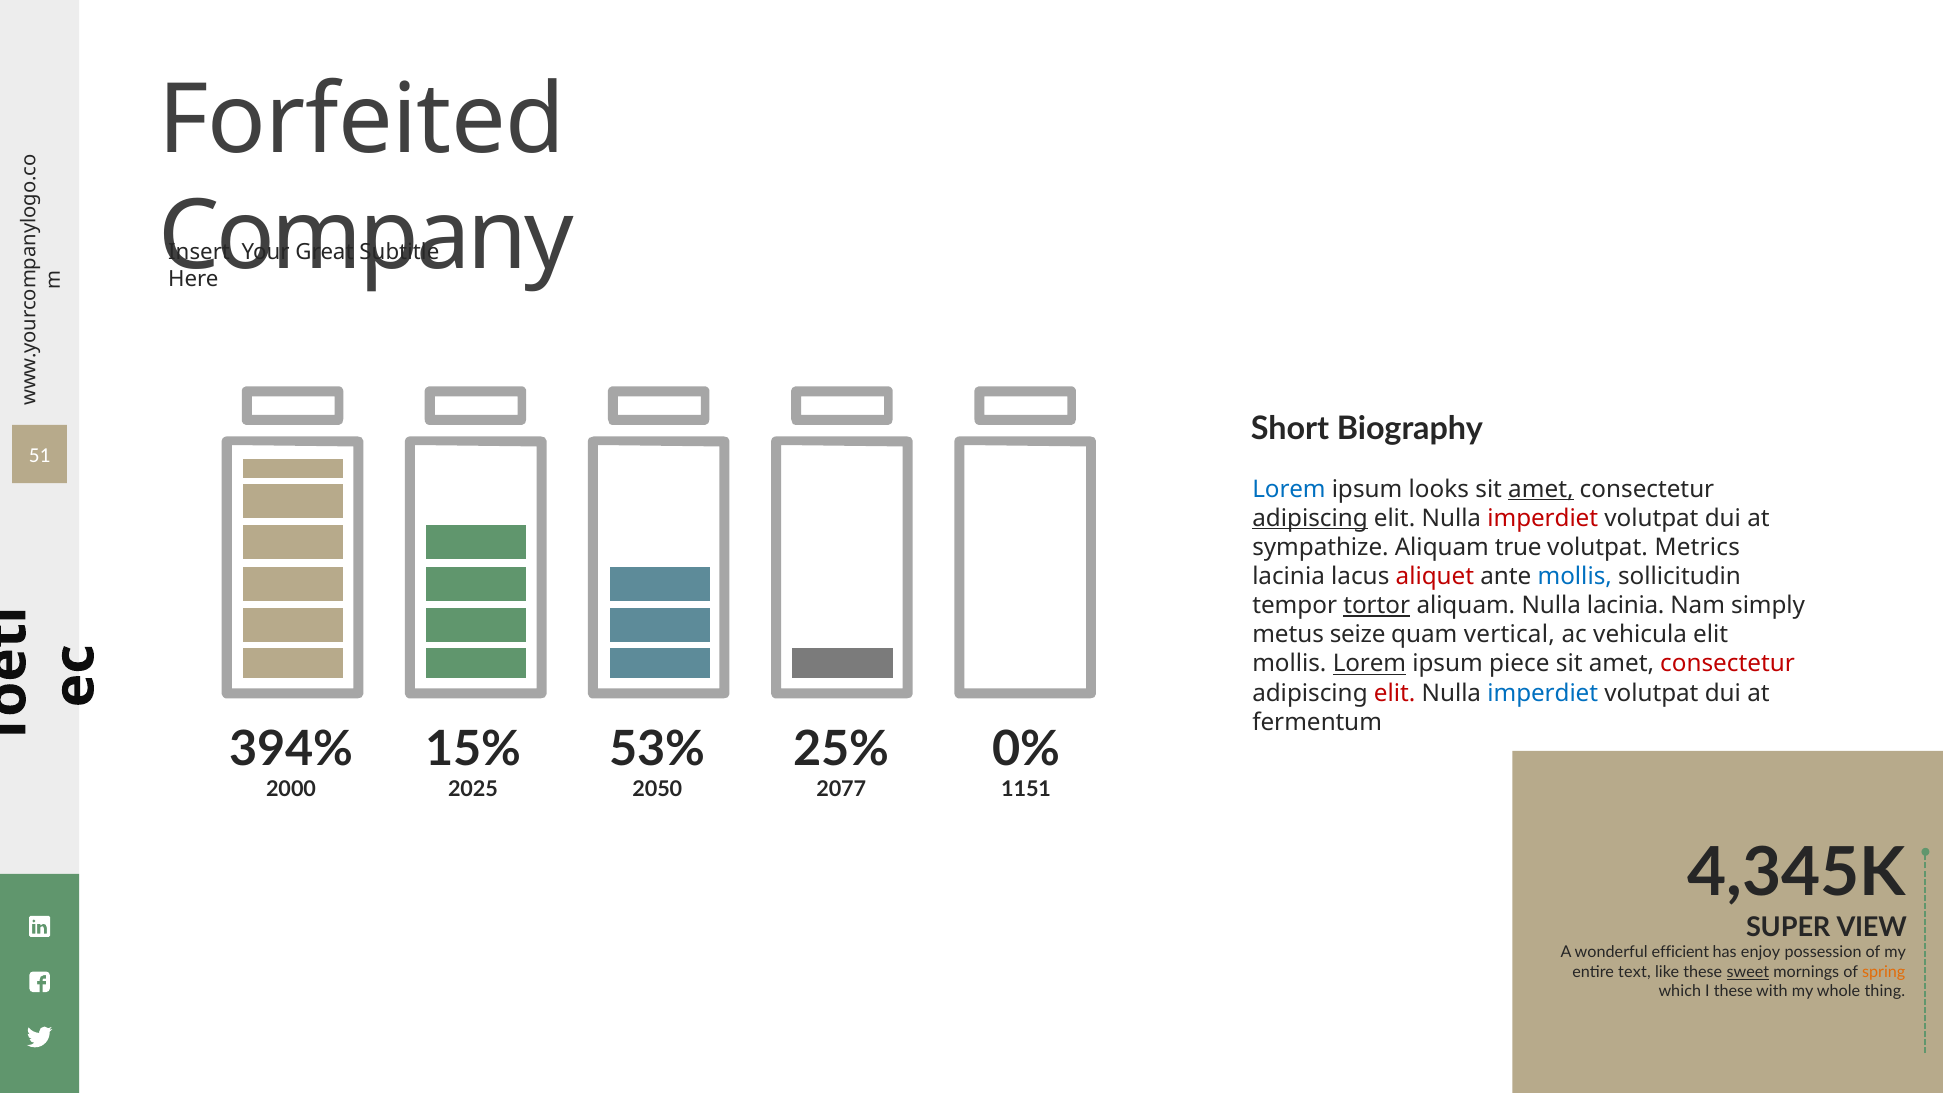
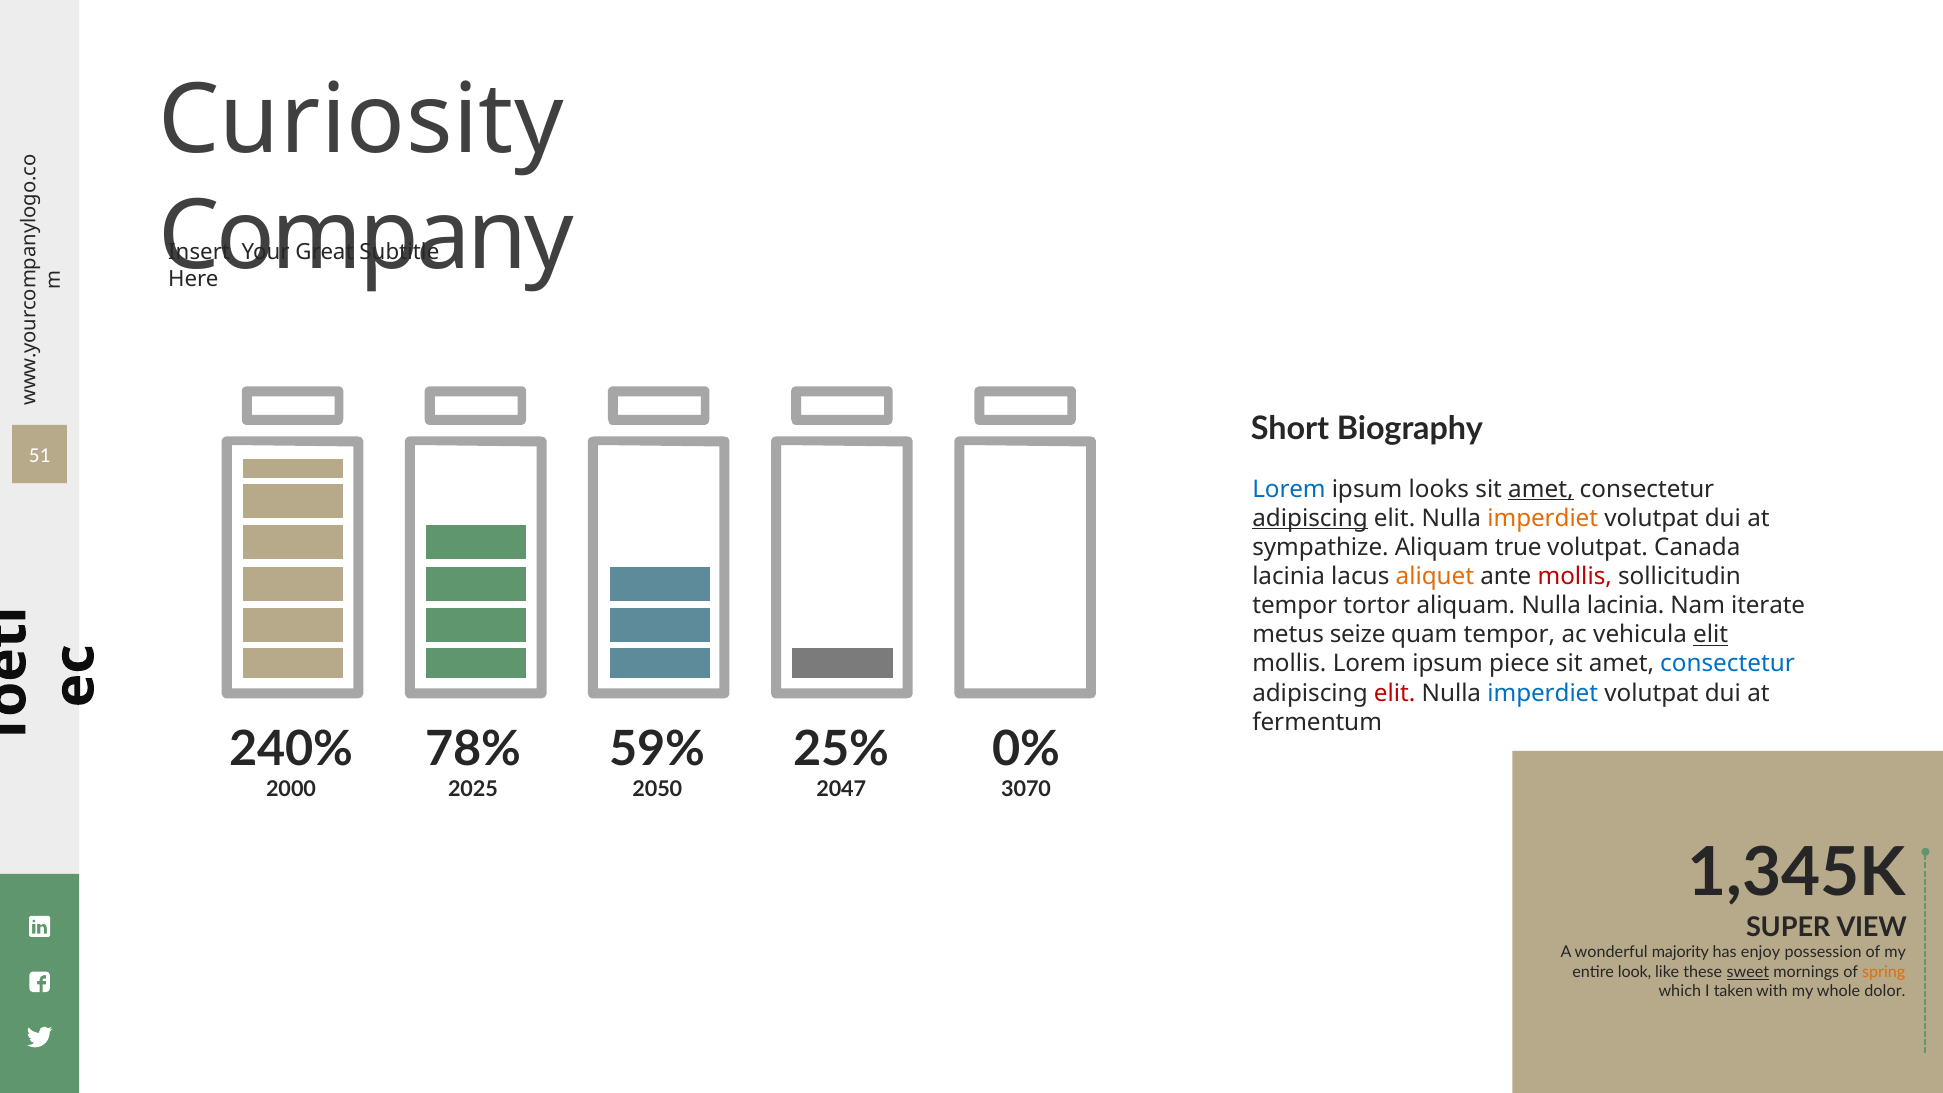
Forfeited: Forfeited -> Curiosity (361, 120)
imperdiet colour: red -> orange (1543, 518)
Metrics: Metrics -> Canada (1697, 547)
aliquet colour: red -> orange (1435, 576)
mollis colour: blue -> red (1575, 576)
tortor underline: present -> none (1377, 606)
simply: simply -> iterate (1768, 606)
quam vertical: vertical -> tempor (1509, 635)
elit underline: none -> present (1711, 635)
Lorem underline: present -> none (1369, 664)
consectetur colour: red -> blue (1728, 664)
394%: 394% -> 240% (291, 749)
15%: 15% -> 78% (473, 749)
53%: 53% -> 59% (658, 749)
2077: 2077 -> 2047 (841, 790)
1151: 1151 -> 3070 (1026, 790)
4,345K: 4,345K -> 1,345K (1797, 873)
efficient: efficient -> majority (1680, 952)
text: text -> look (1635, 972)
I these: these -> taken (1733, 992)
thing: thing -> dolor (1885, 992)
